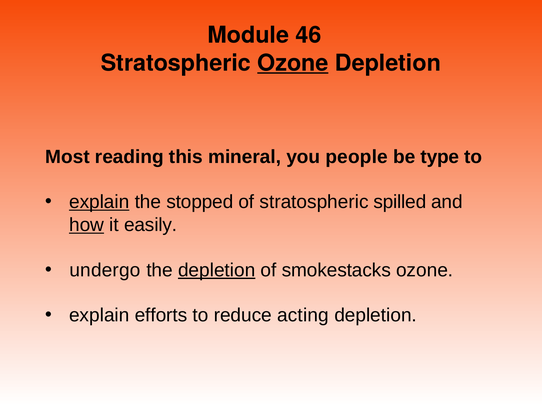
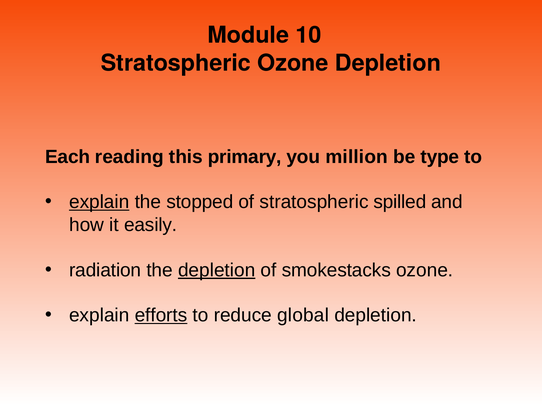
46: 46 -> 10 (308, 35)
Ozone underline: present -> none (293, 63)
Most: Most -> Each (68, 157)
mineral: mineral -> primary (245, 157)
people: people -> million (357, 157)
how underline: present -> none (87, 225)
undergo: undergo -> radiation (105, 270)
efforts underline: none -> present (161, 315)
acting: acting -> global (303, 315)
